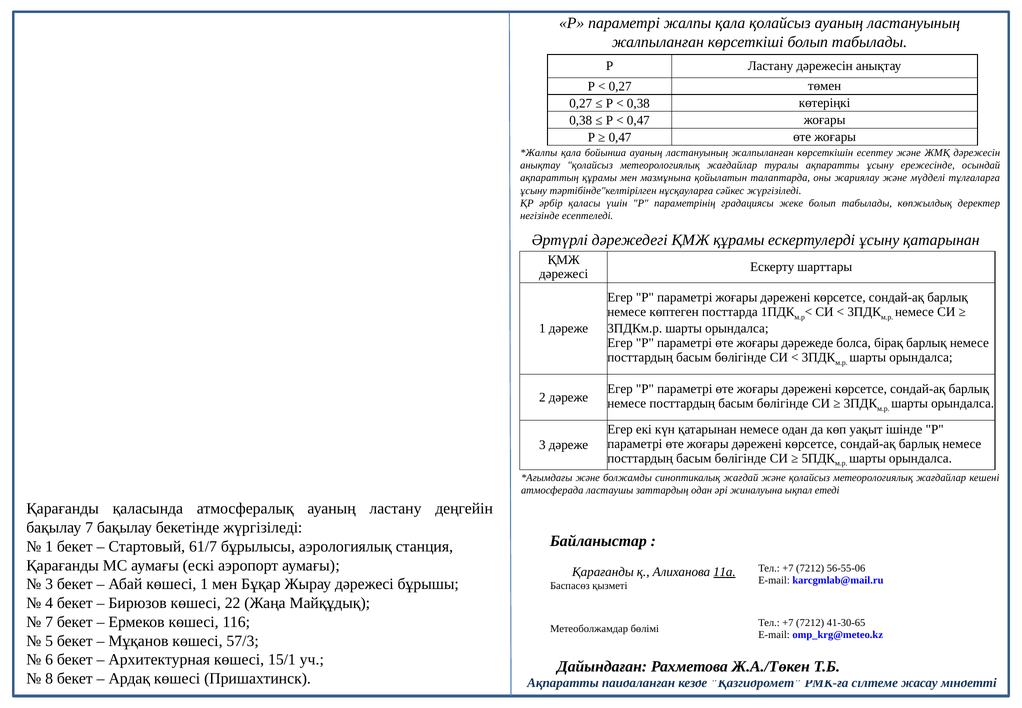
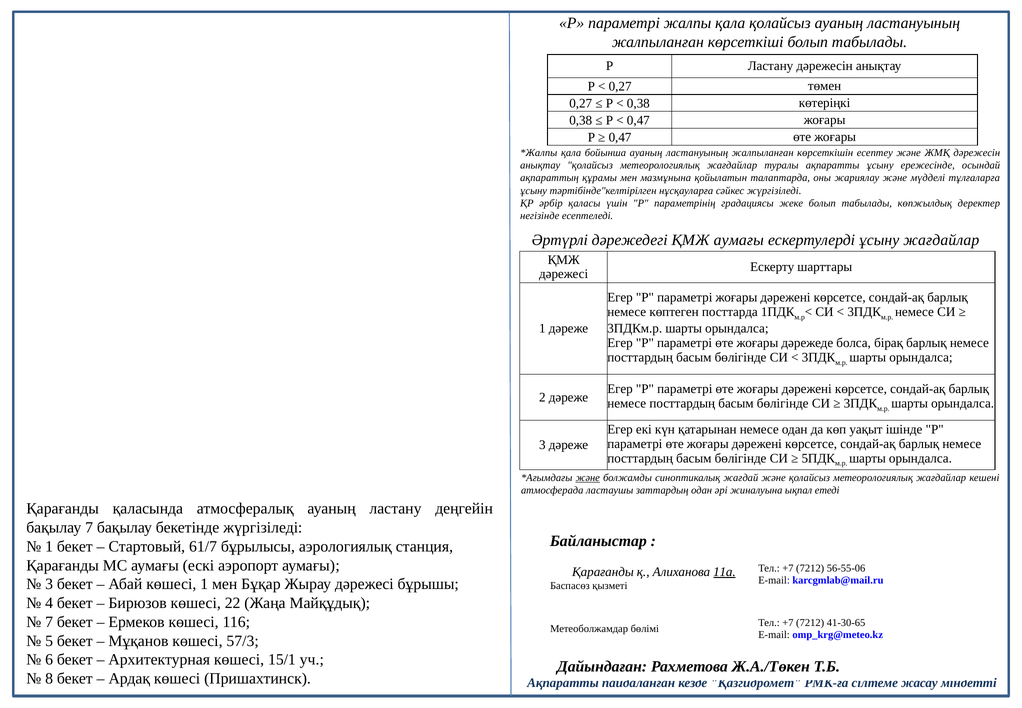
ҚМЖ құрамы: құрамы -> аумағы (739, 240)
ұсыну қатарынан: қатарынан -> жағдайлар (941, 240)
және underline: none -> present (588, 477)
